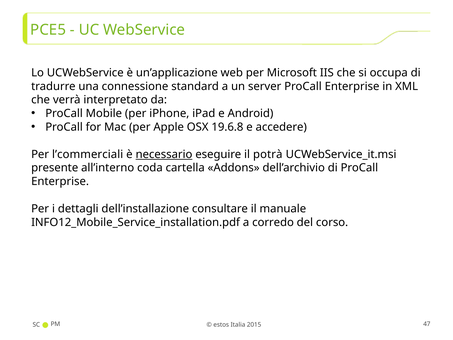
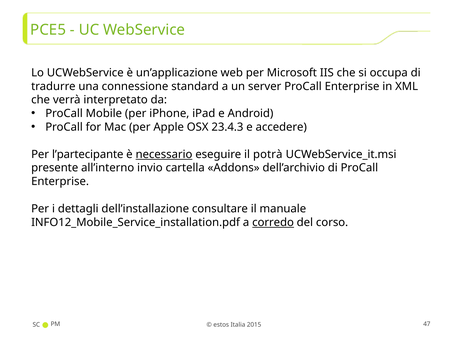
19.6.8: 19.6.8 -> 23.4.3 (227, 127)
l’commerciali: l’commerciali -> l’partecipante (88, 154)
coda: coda -> invio (150, 168)
corredo underline: none -> present (273, 222)
